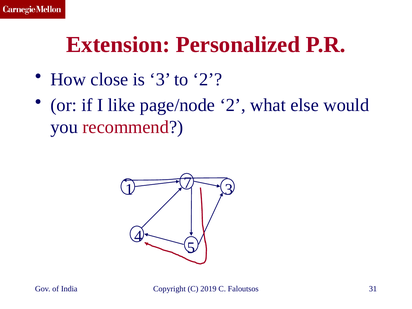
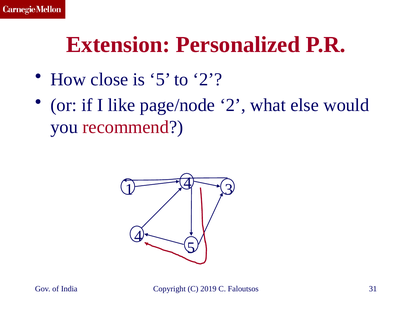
is 3: 3 -> 5 (160, 80)
1 7: 7 -> 4 (188, 183)
